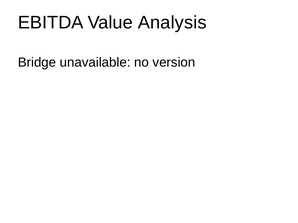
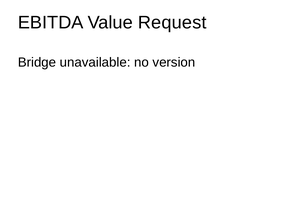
Analysis: Analysis -> Request (172, 23)
